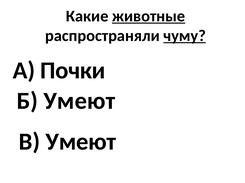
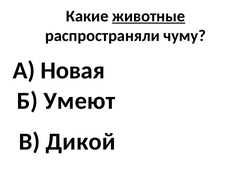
чуму underline: present -> none (185, 36)
Почки: Почки -> Новая (73, 71)
В Умеют: Умеют -> Дикой (81, 142)
